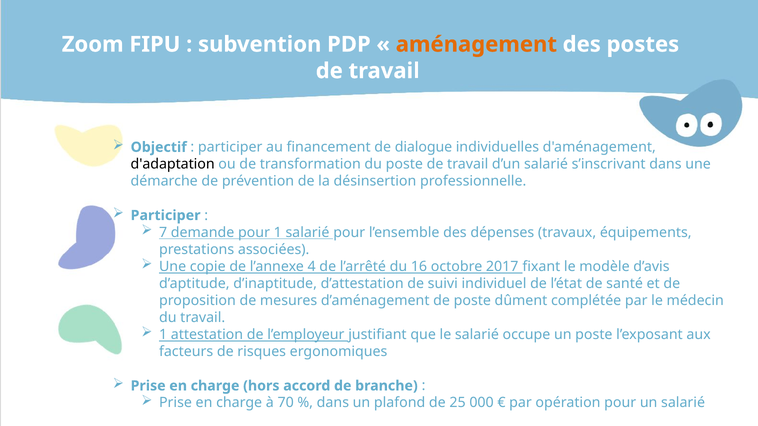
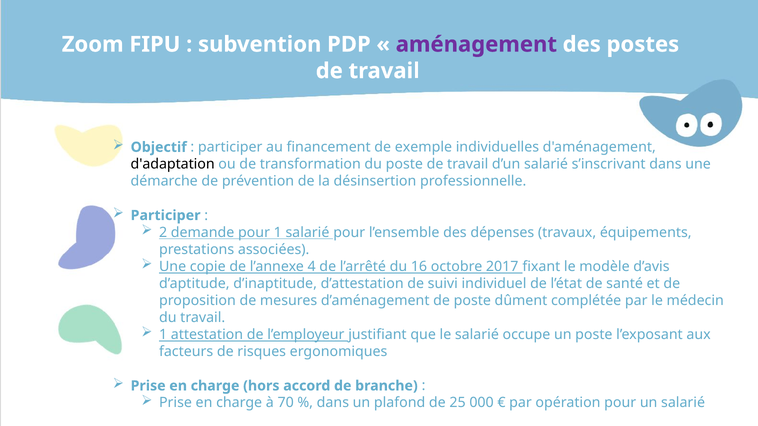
aménagement colour: orange -> purple (476, 44)
dialogue: dialogue -> exemple (423, 147)
7: 7 -> 2 (163, 233)
